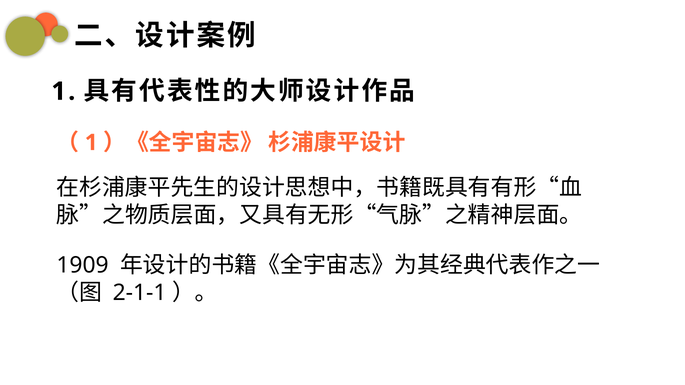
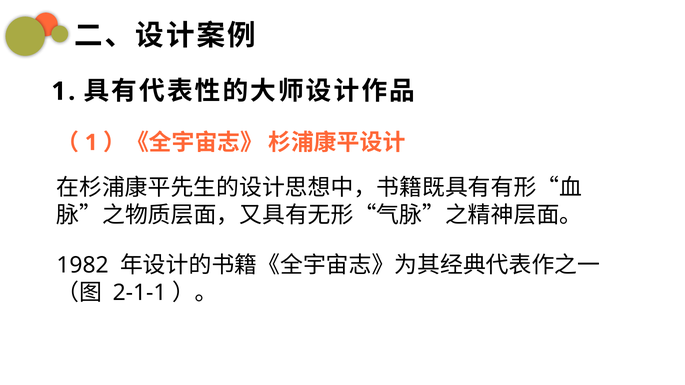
1909: 1909 -> 1982 (83, 266)
